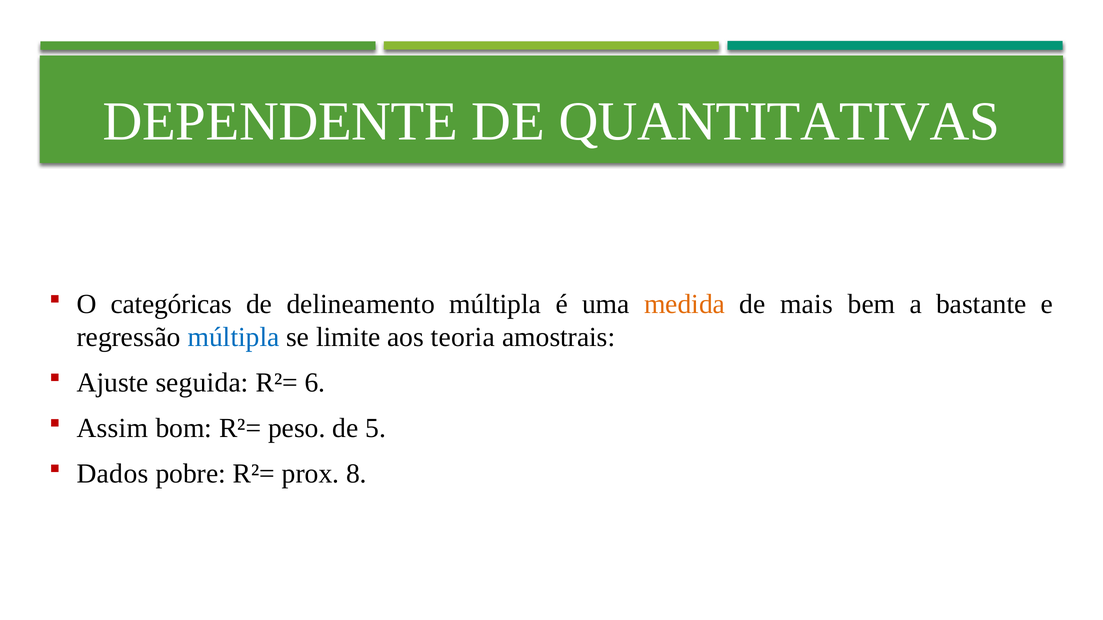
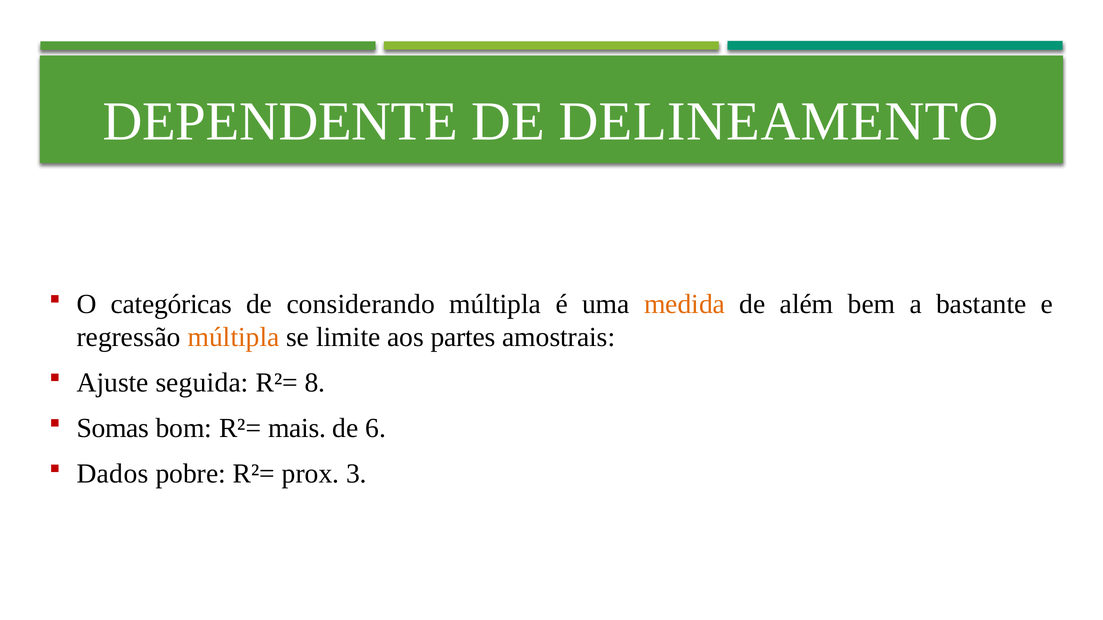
QUANTITATIVAS: QUANTITATIVAS -> DELINEAMENTO (779, 122)
delineamento: delineamento -> considerando (361, 304)
mais: mais -> além (807, 304)
múltipla colour: blue -> orange (234, 337)
teoria: teoria -> partes (463, 337)
6: 6 -> 8 (315, 383)
Assim: Assim -> Somas (113, 428)
peso: peso -> mais (297, 428)
5: 5 -> 6 (376, 428)
8: 8 -> 3 (356, 474)
